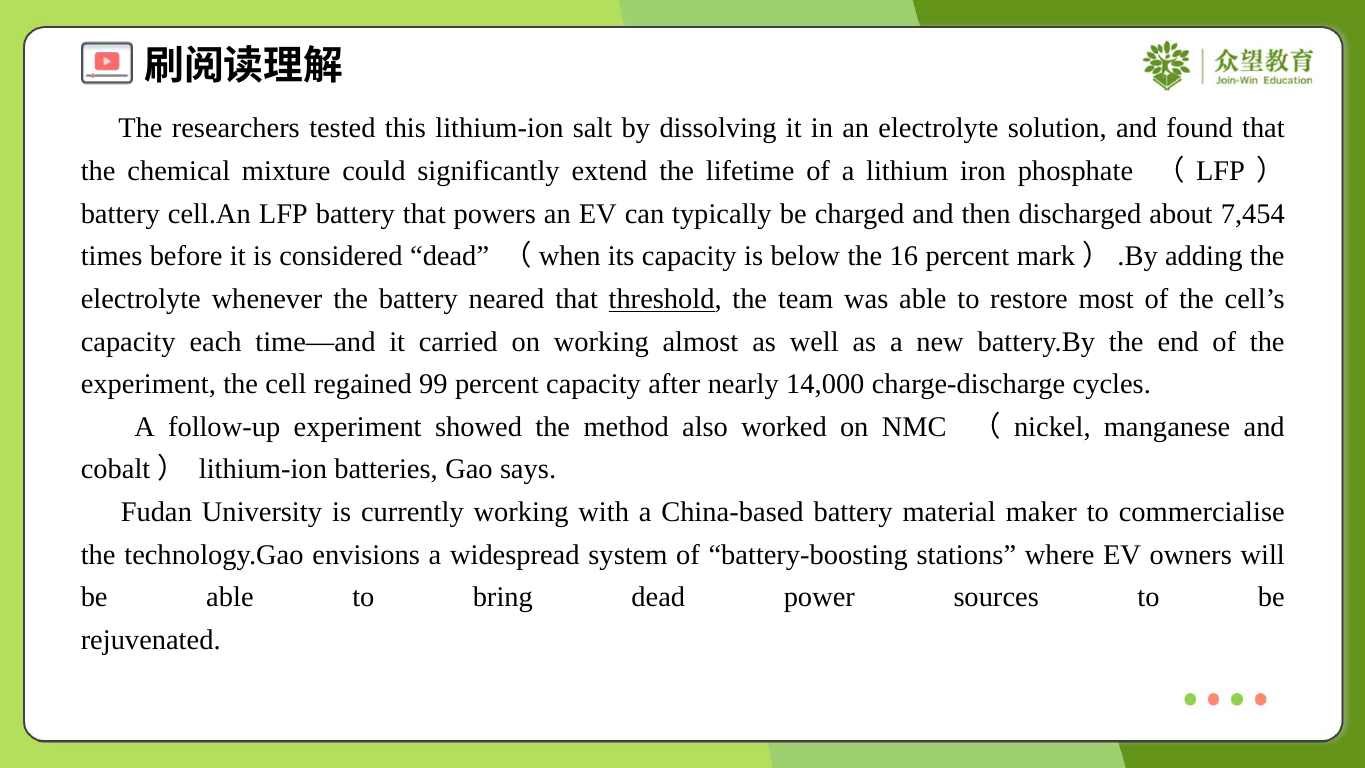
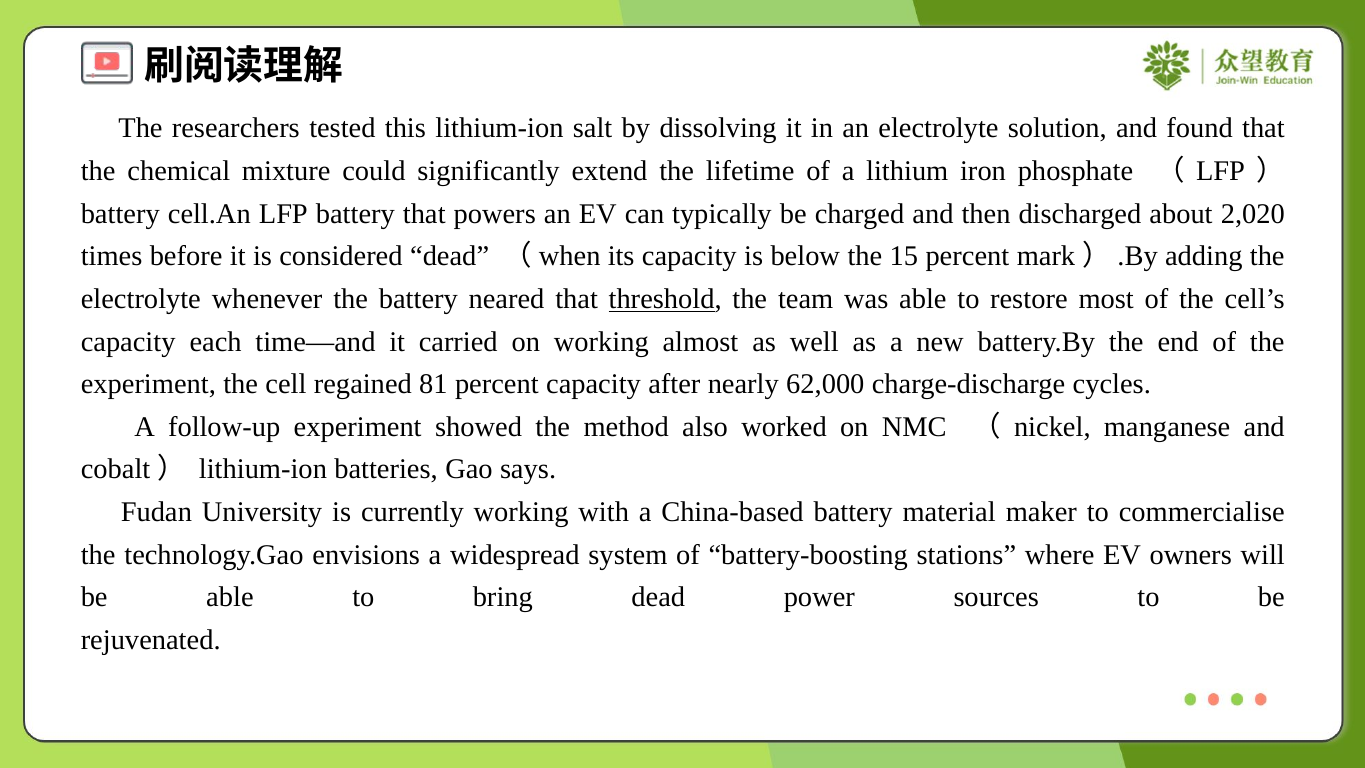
7,454: 7,454 -> 2,020 (1253, 214)
16: 16 -> 15 (904, 256)
99: 99 -> 81 (433, 384)
14,000: 14,000 -> 62,000 (825, 384)
